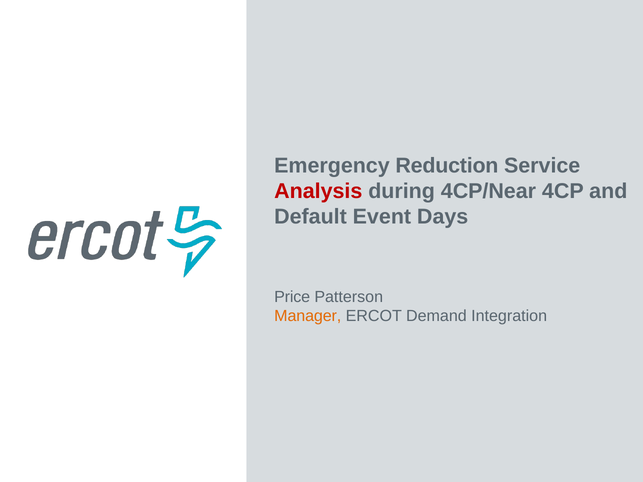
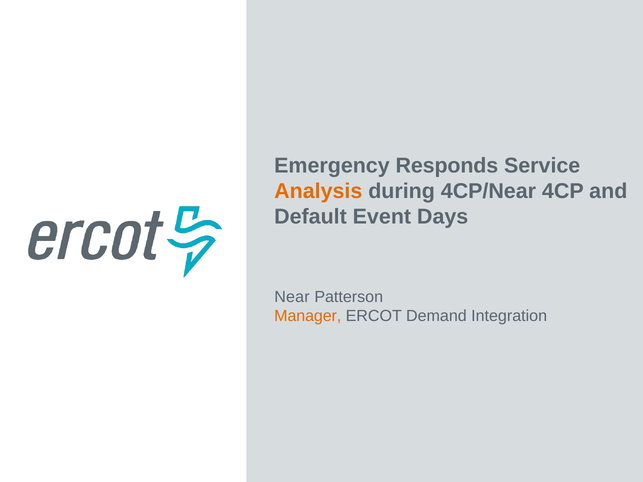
Reduction: Reduction -> Responds (447, 166)
Analysis colour: red -> orange (318, 191)
Price: Price -> Near (292, 297)
